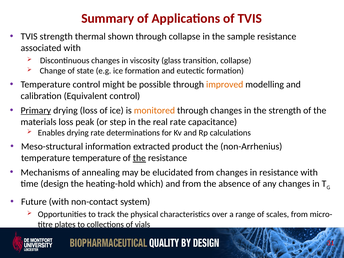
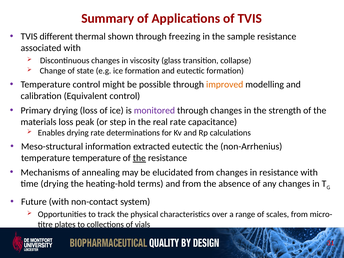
TVIS strength: strength -> different (56, 36)
through collapse: collapse -> freezing (185, 36)
Primary underline: present -> none (36, 110)
monitored colour: orange -> purple (154, 110)
extracted product: product -> eutectic (188, 147)
time design: design -> drying (54, 184)
which: which -> terms (150, 184)
